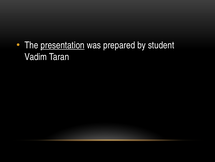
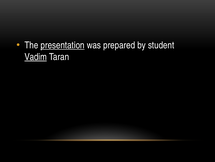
Vadim underline: none -> present (36, 57)
